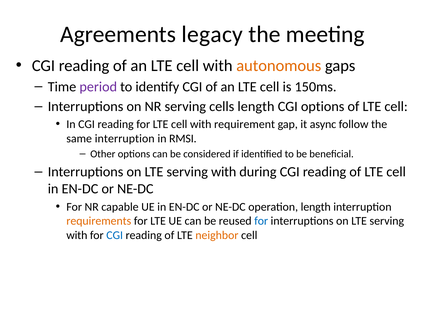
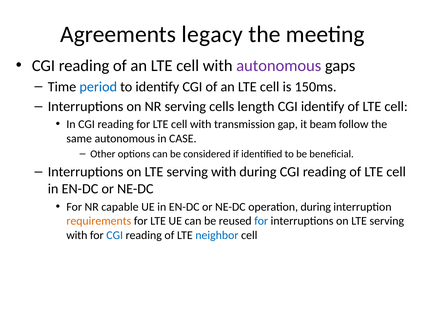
autonomous colour: orange -> purple (279, 66)
period colour: purple -> blue (98, 87)
CGI options: options -> identify (323, 106)
requirement: requirement -> transmission (245, 124)
async: async -> beam (323, 124)
same interruption: interruption -> autonomous (125, 138)
RMSI: RMSI -> CASE (183, 138)
operation length: length -> during (316, 207)
neighbor colour: orange -> blue (217, 235)
